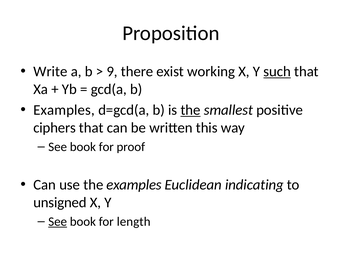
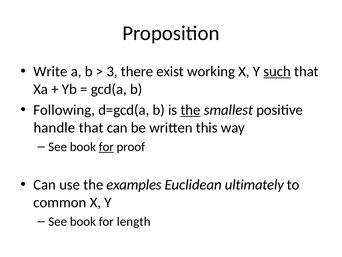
9: 9 -> 3 (112, 71)
Examples: Examples -> Following (64, 110)
ciphers: ciphers -> handle (54, 128)
for underline: none -> present (106, 147)
indicating: indicating -> ultimately (254, 184)
unsigned: unsigned -> common (60, 202)
See underline: present -> none (58, 221)
